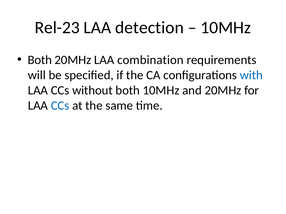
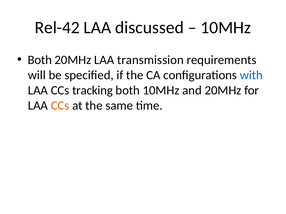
Rel-23: Rel-23 -> Rel-42 (57, 28)
detection: detection -> discussed (149, 28)
combination: combination -> transmission (150, 60)
without: without -> tracking (93, 91)
CCs colour: blue -> orange (60, 106)
